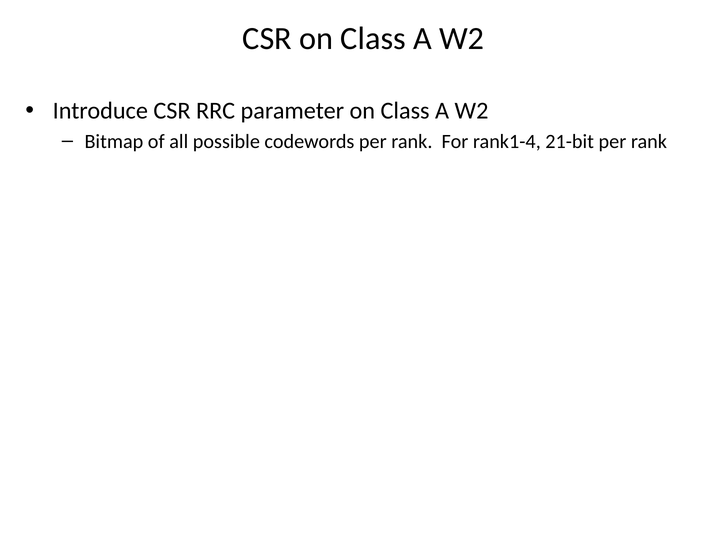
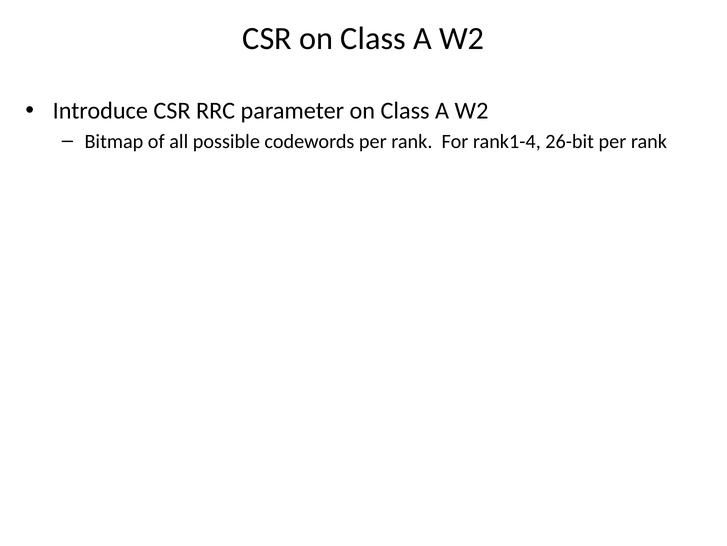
21-bit: 21-bit -> 26-bit (570, 141)
